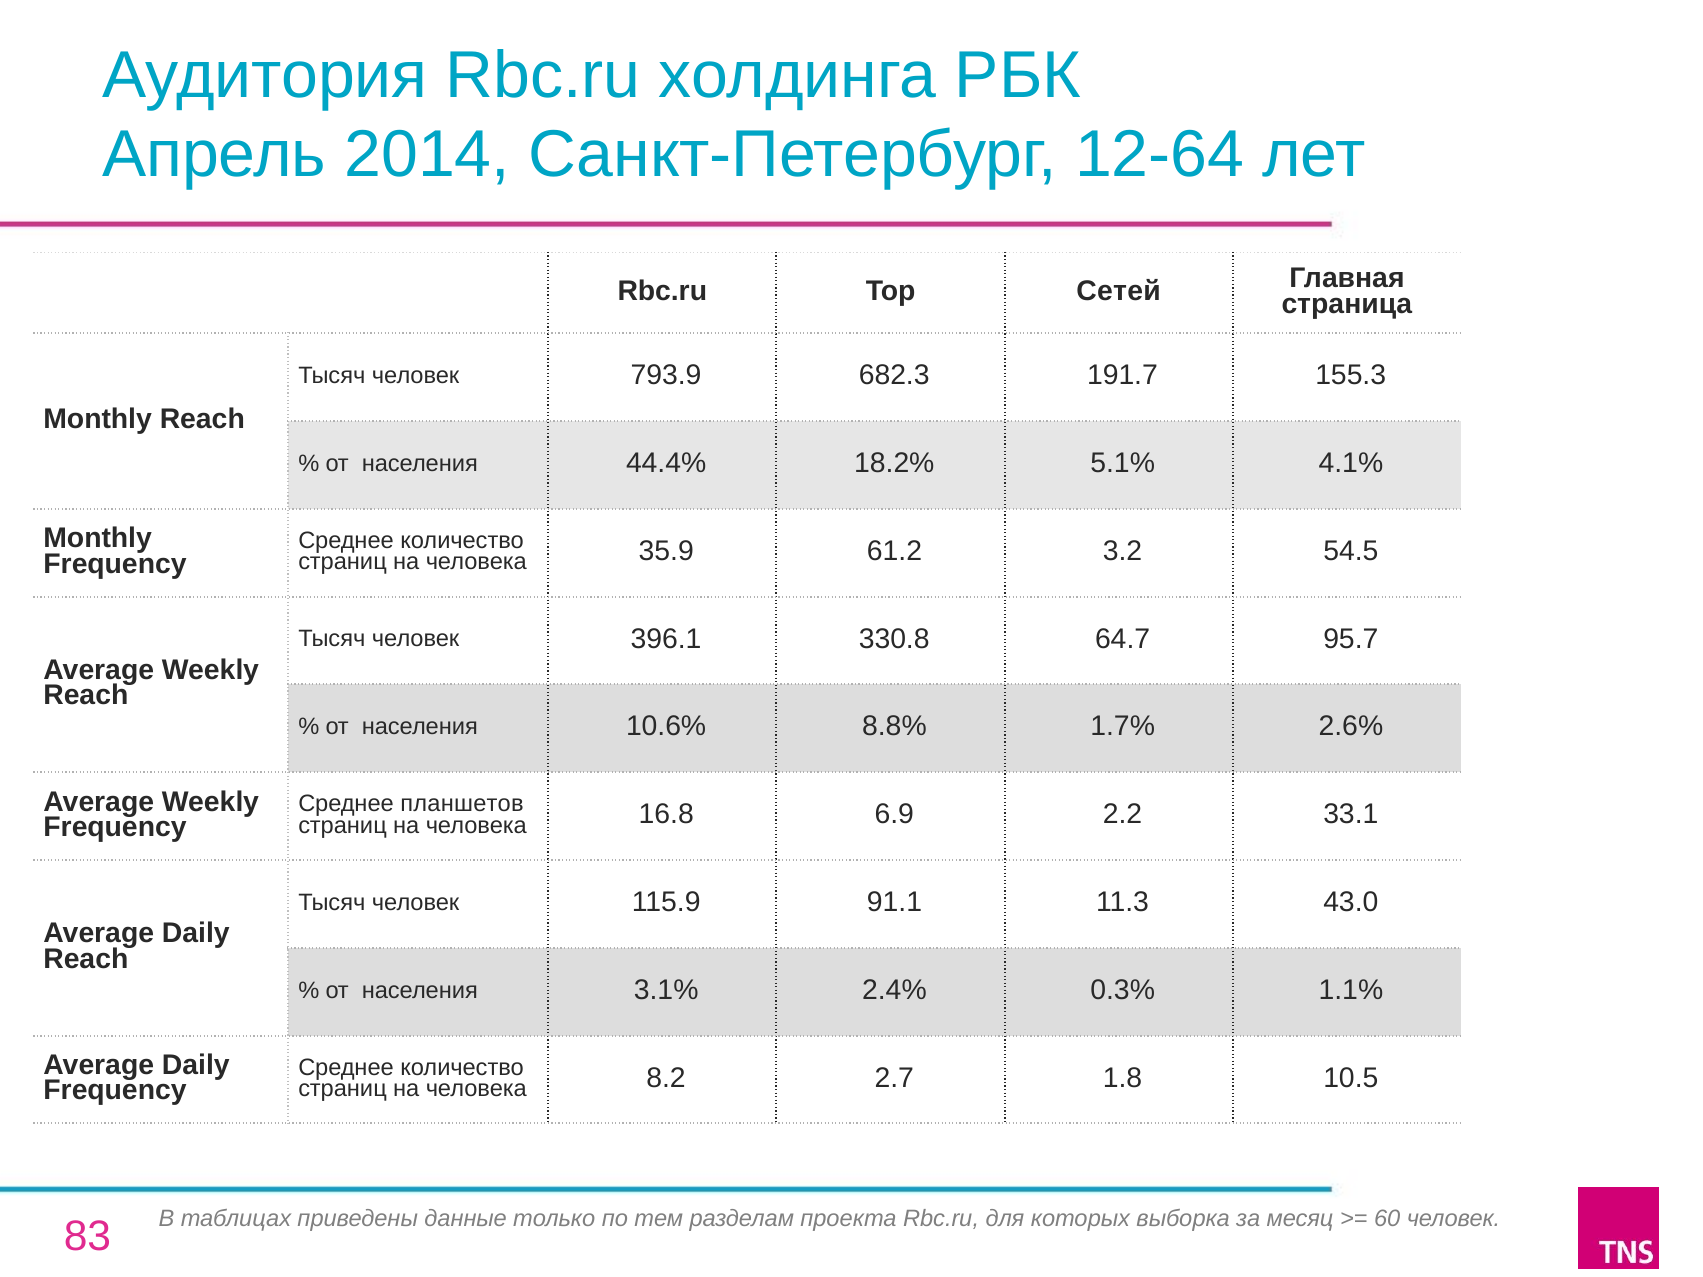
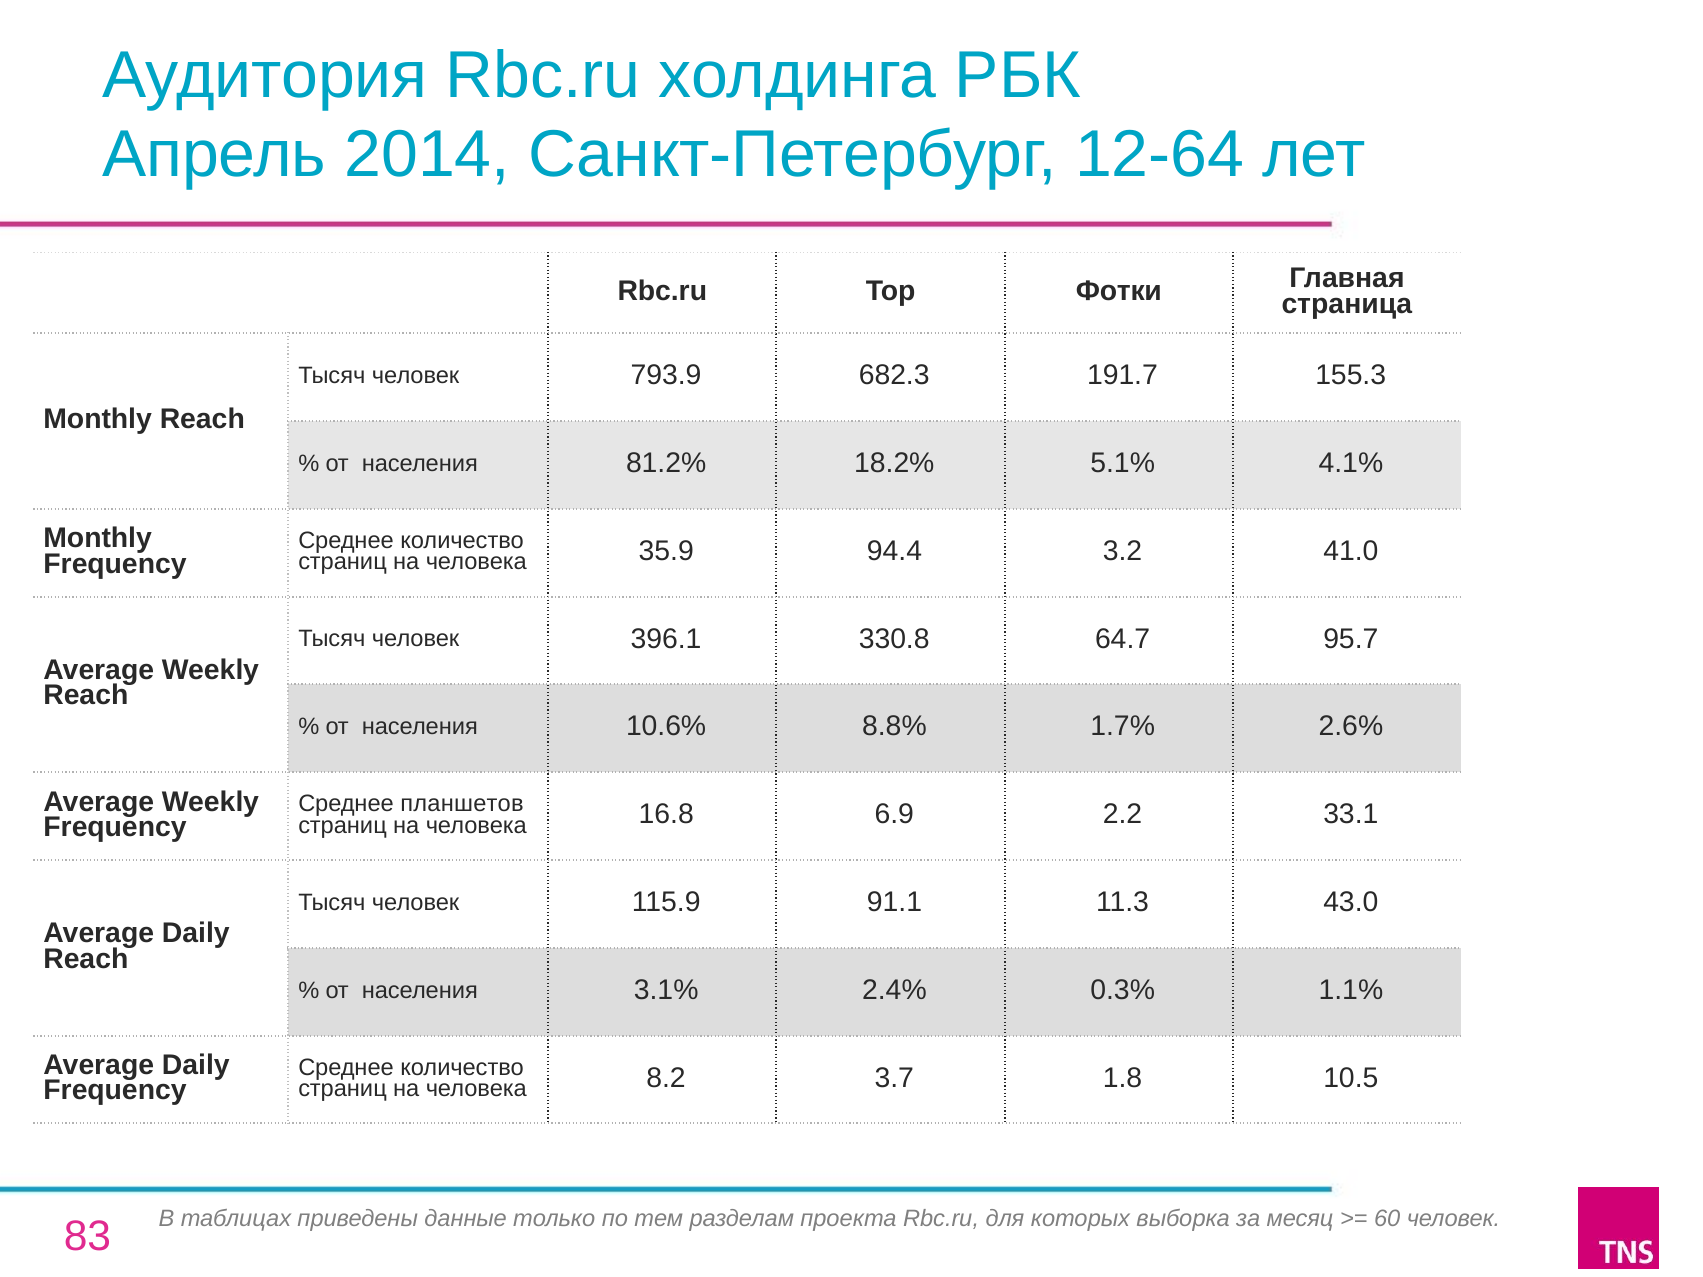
Сетей: Сетей -> Фотки (1119, 291)
44.4%: 44.4% -> 81.2% (666, 463)
61.2: 61.2 -> 94.4 (894, 551)
54.5: 54.5 -> 41.0 (1351, 551)
2.7: 2.7 -> 3.7 (894, 1078)
